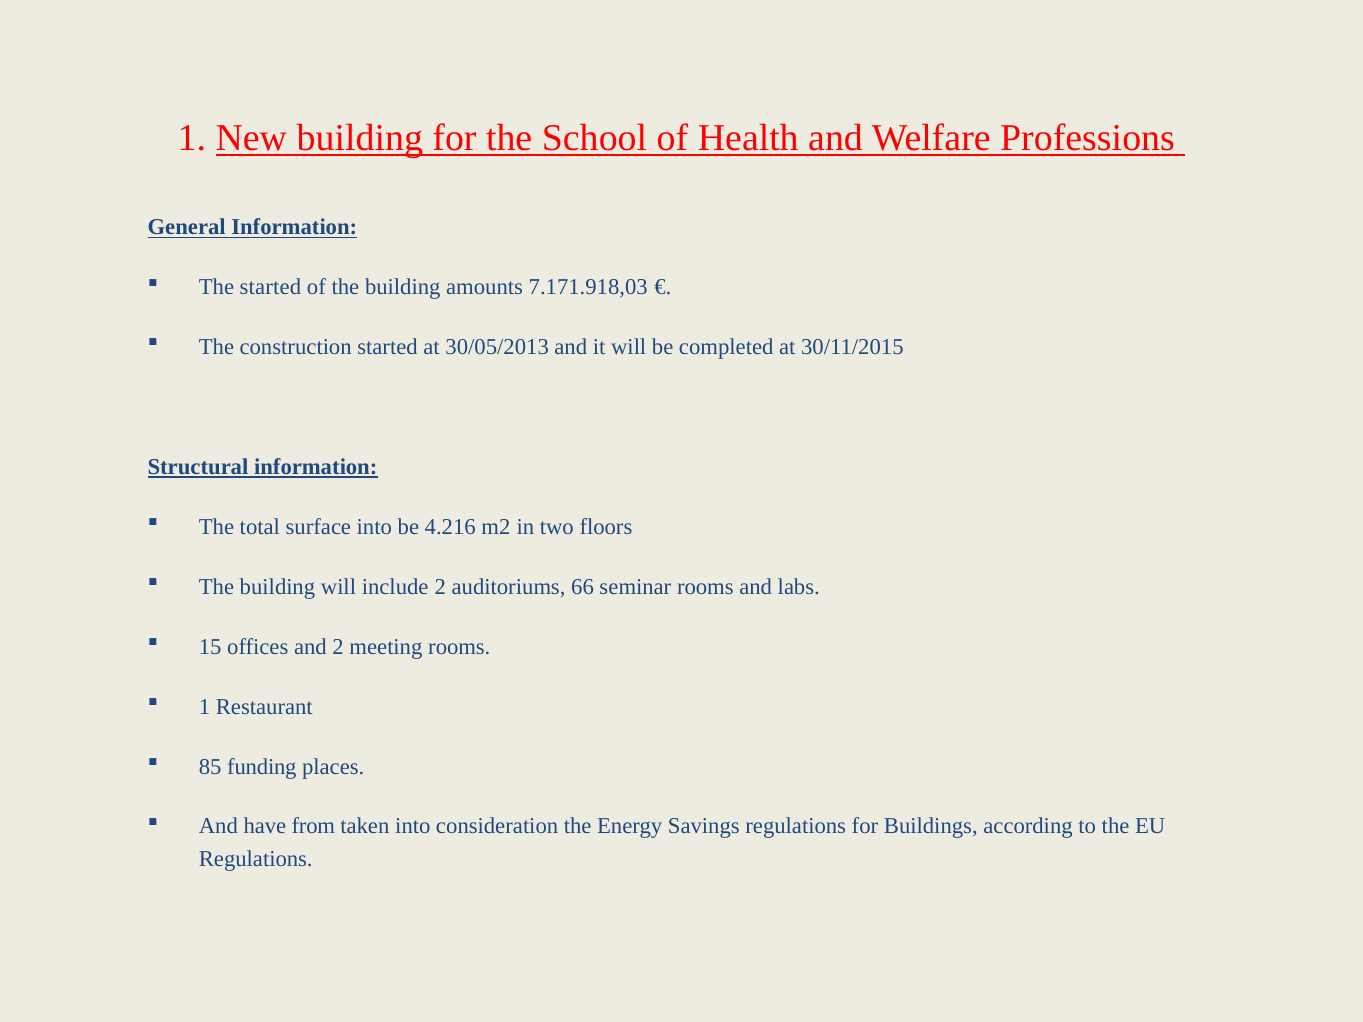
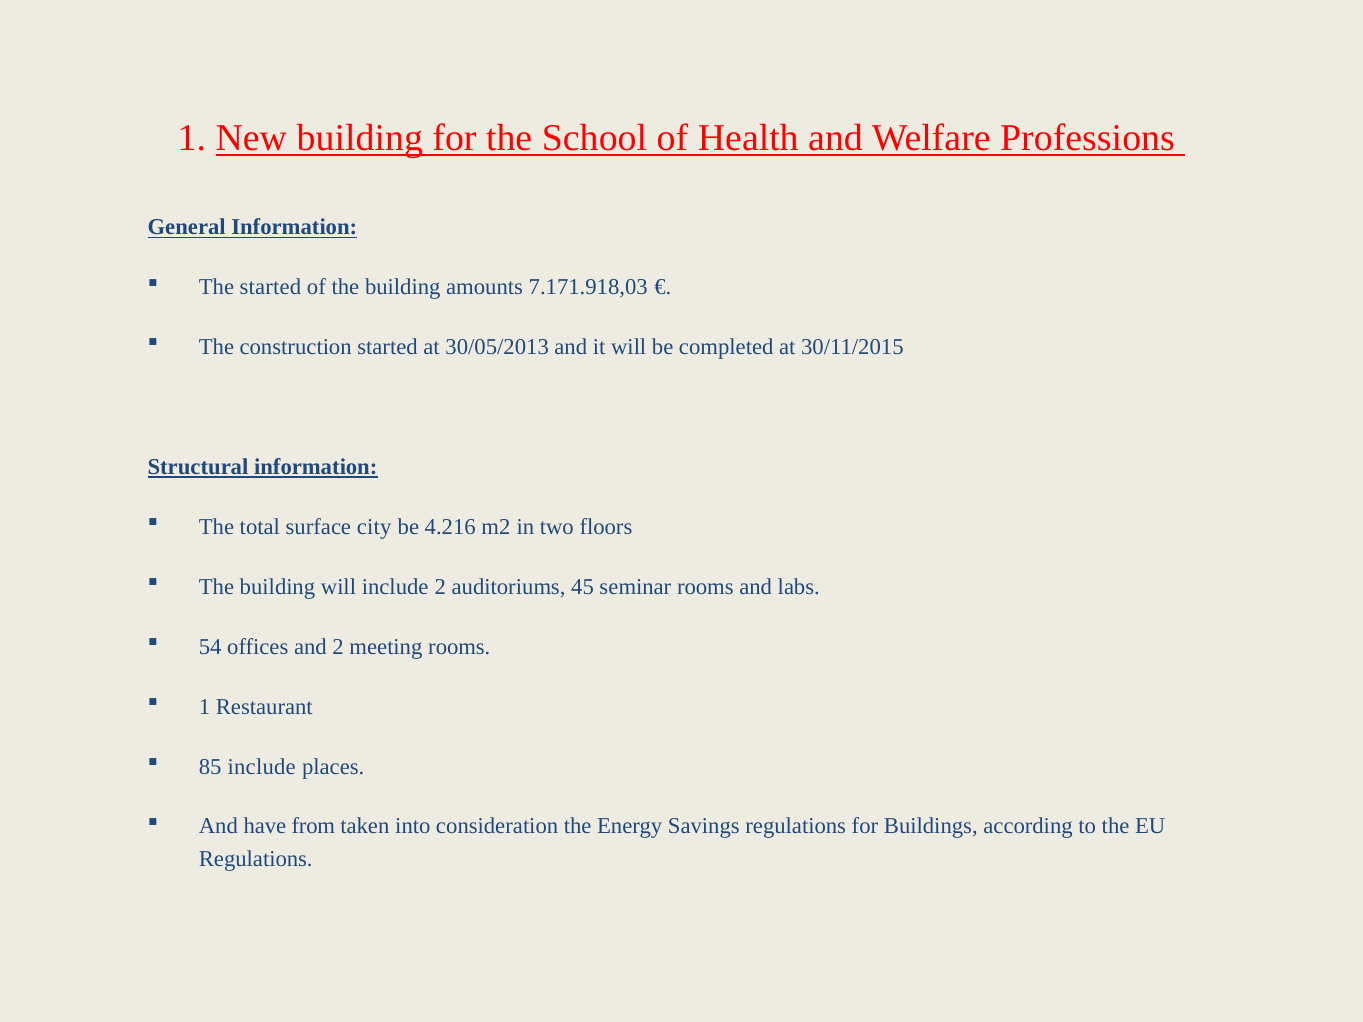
surface into: into -> city (374, 527)
66: 66 -> 45 (583, 587)
15: 15 -> 54 (210, 647)
85 funding: funding -> include (262, 767)
